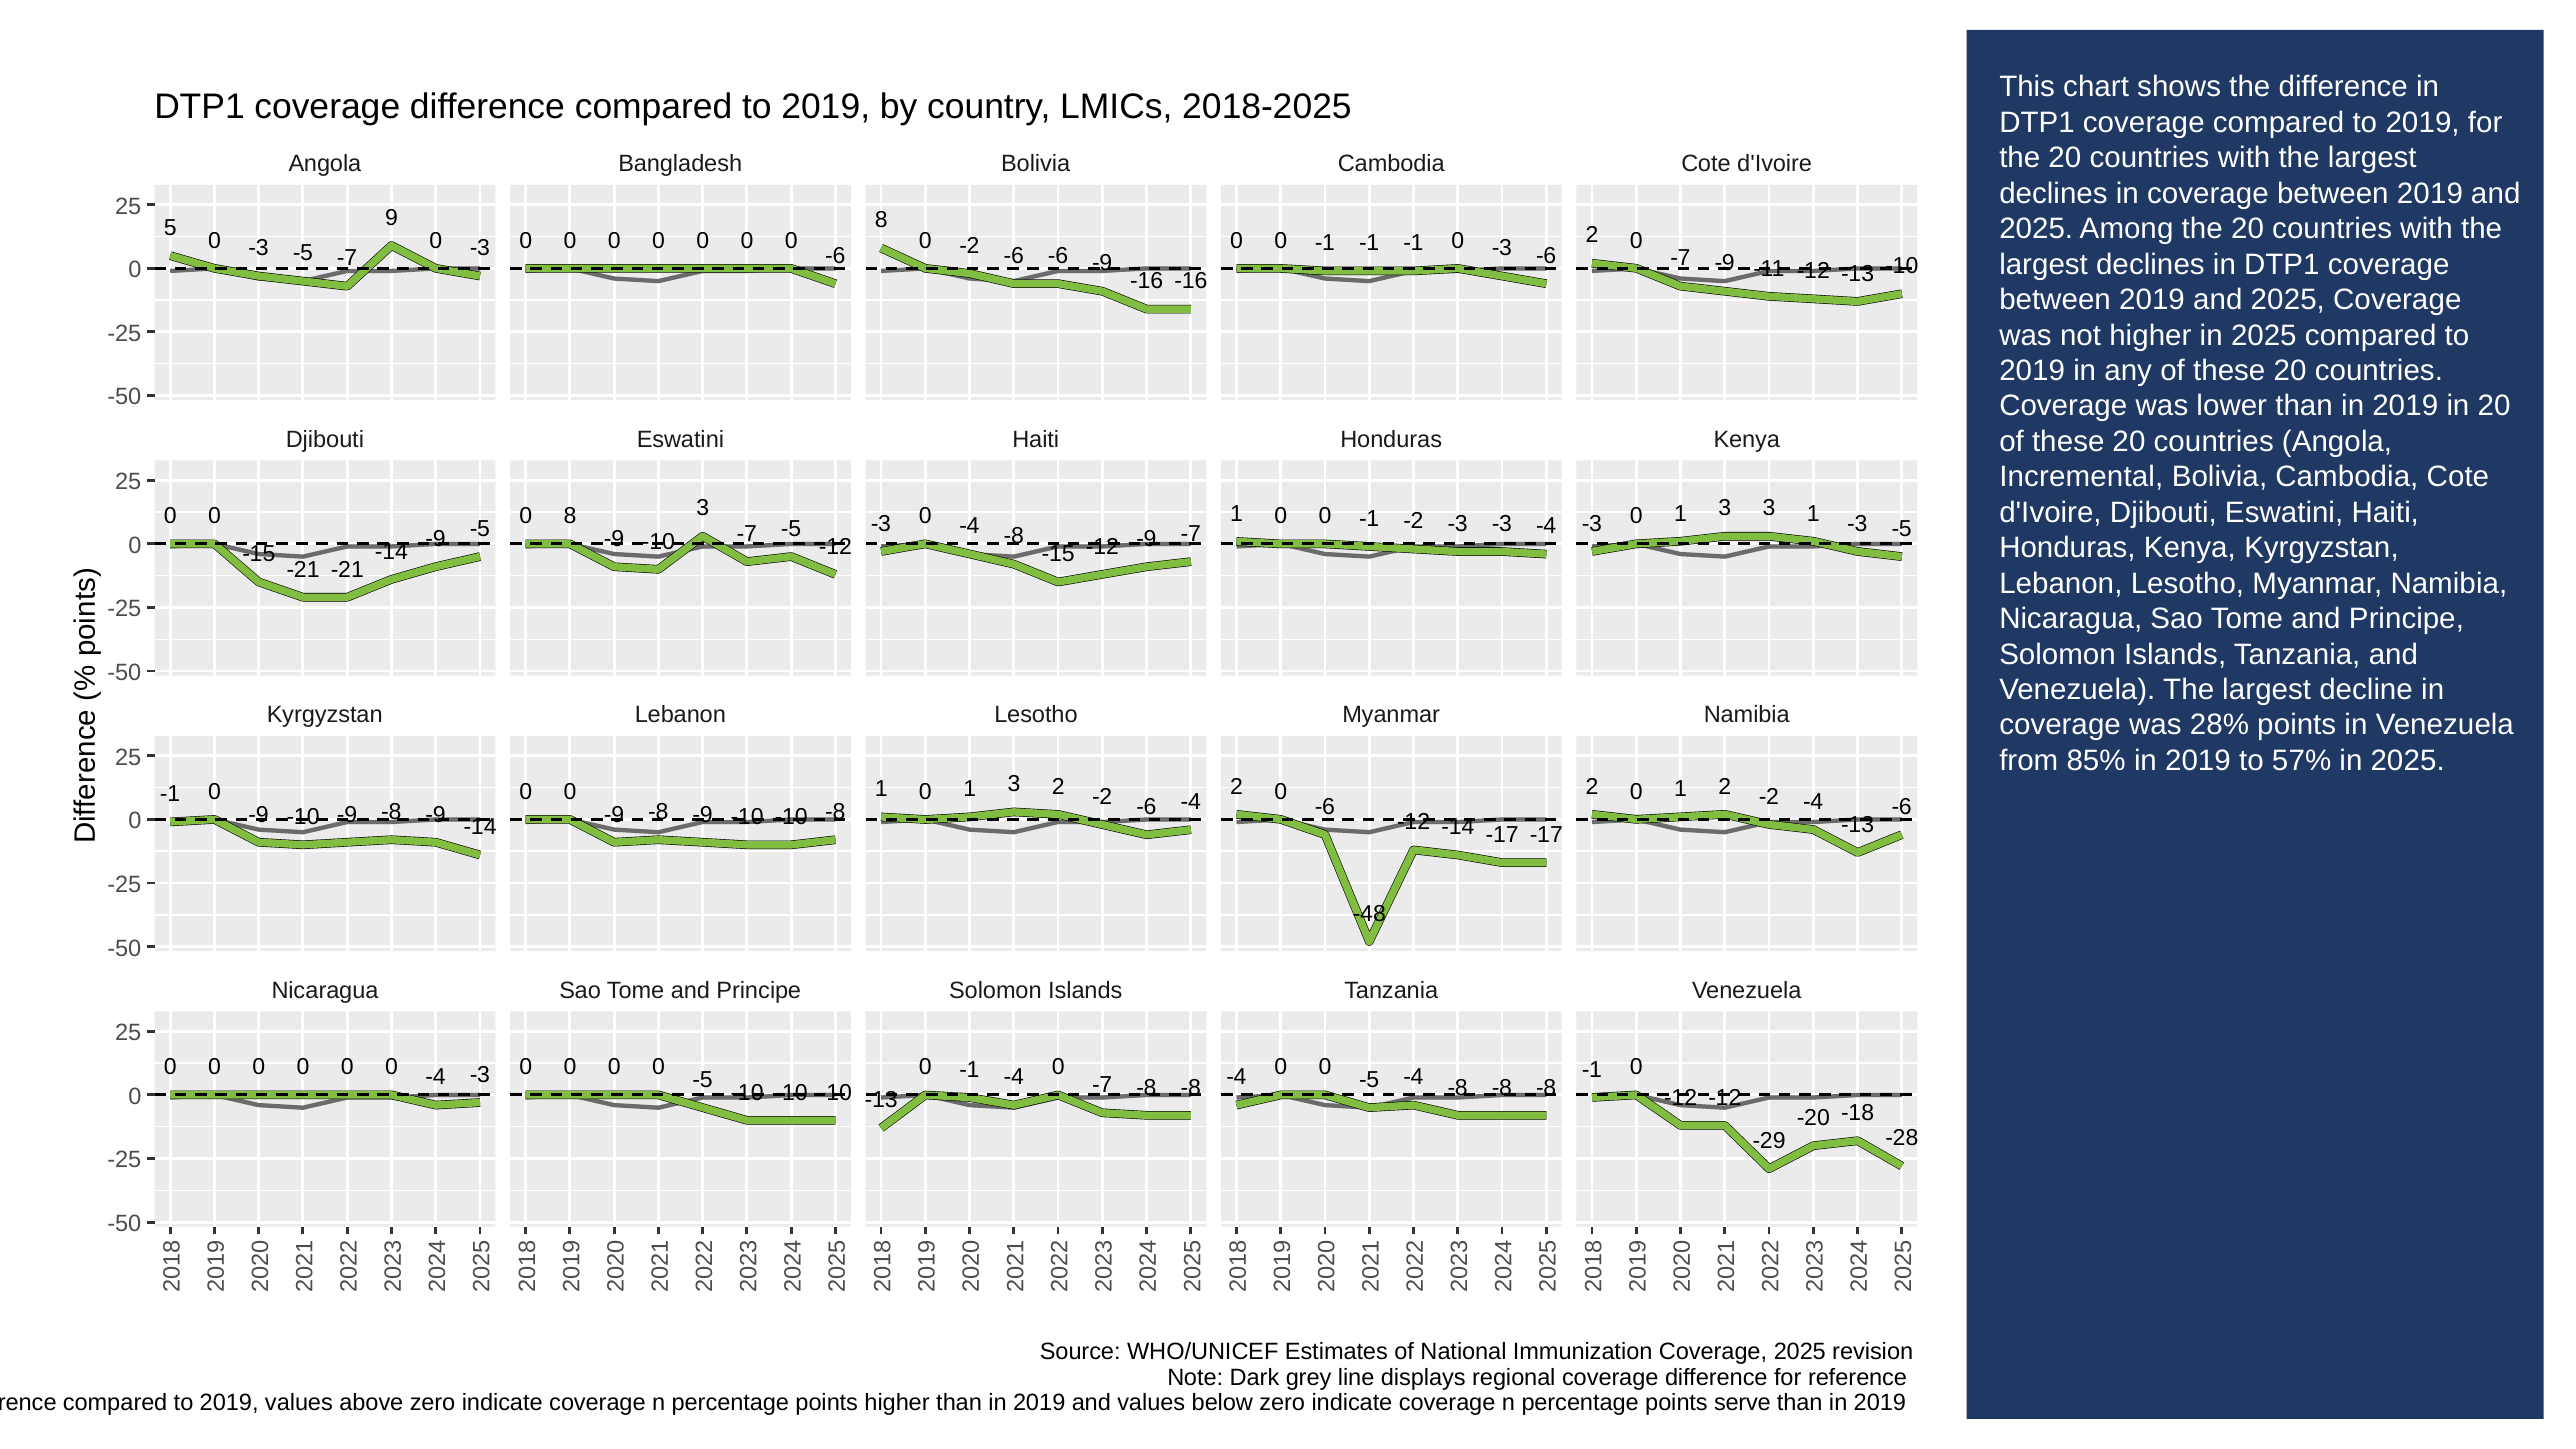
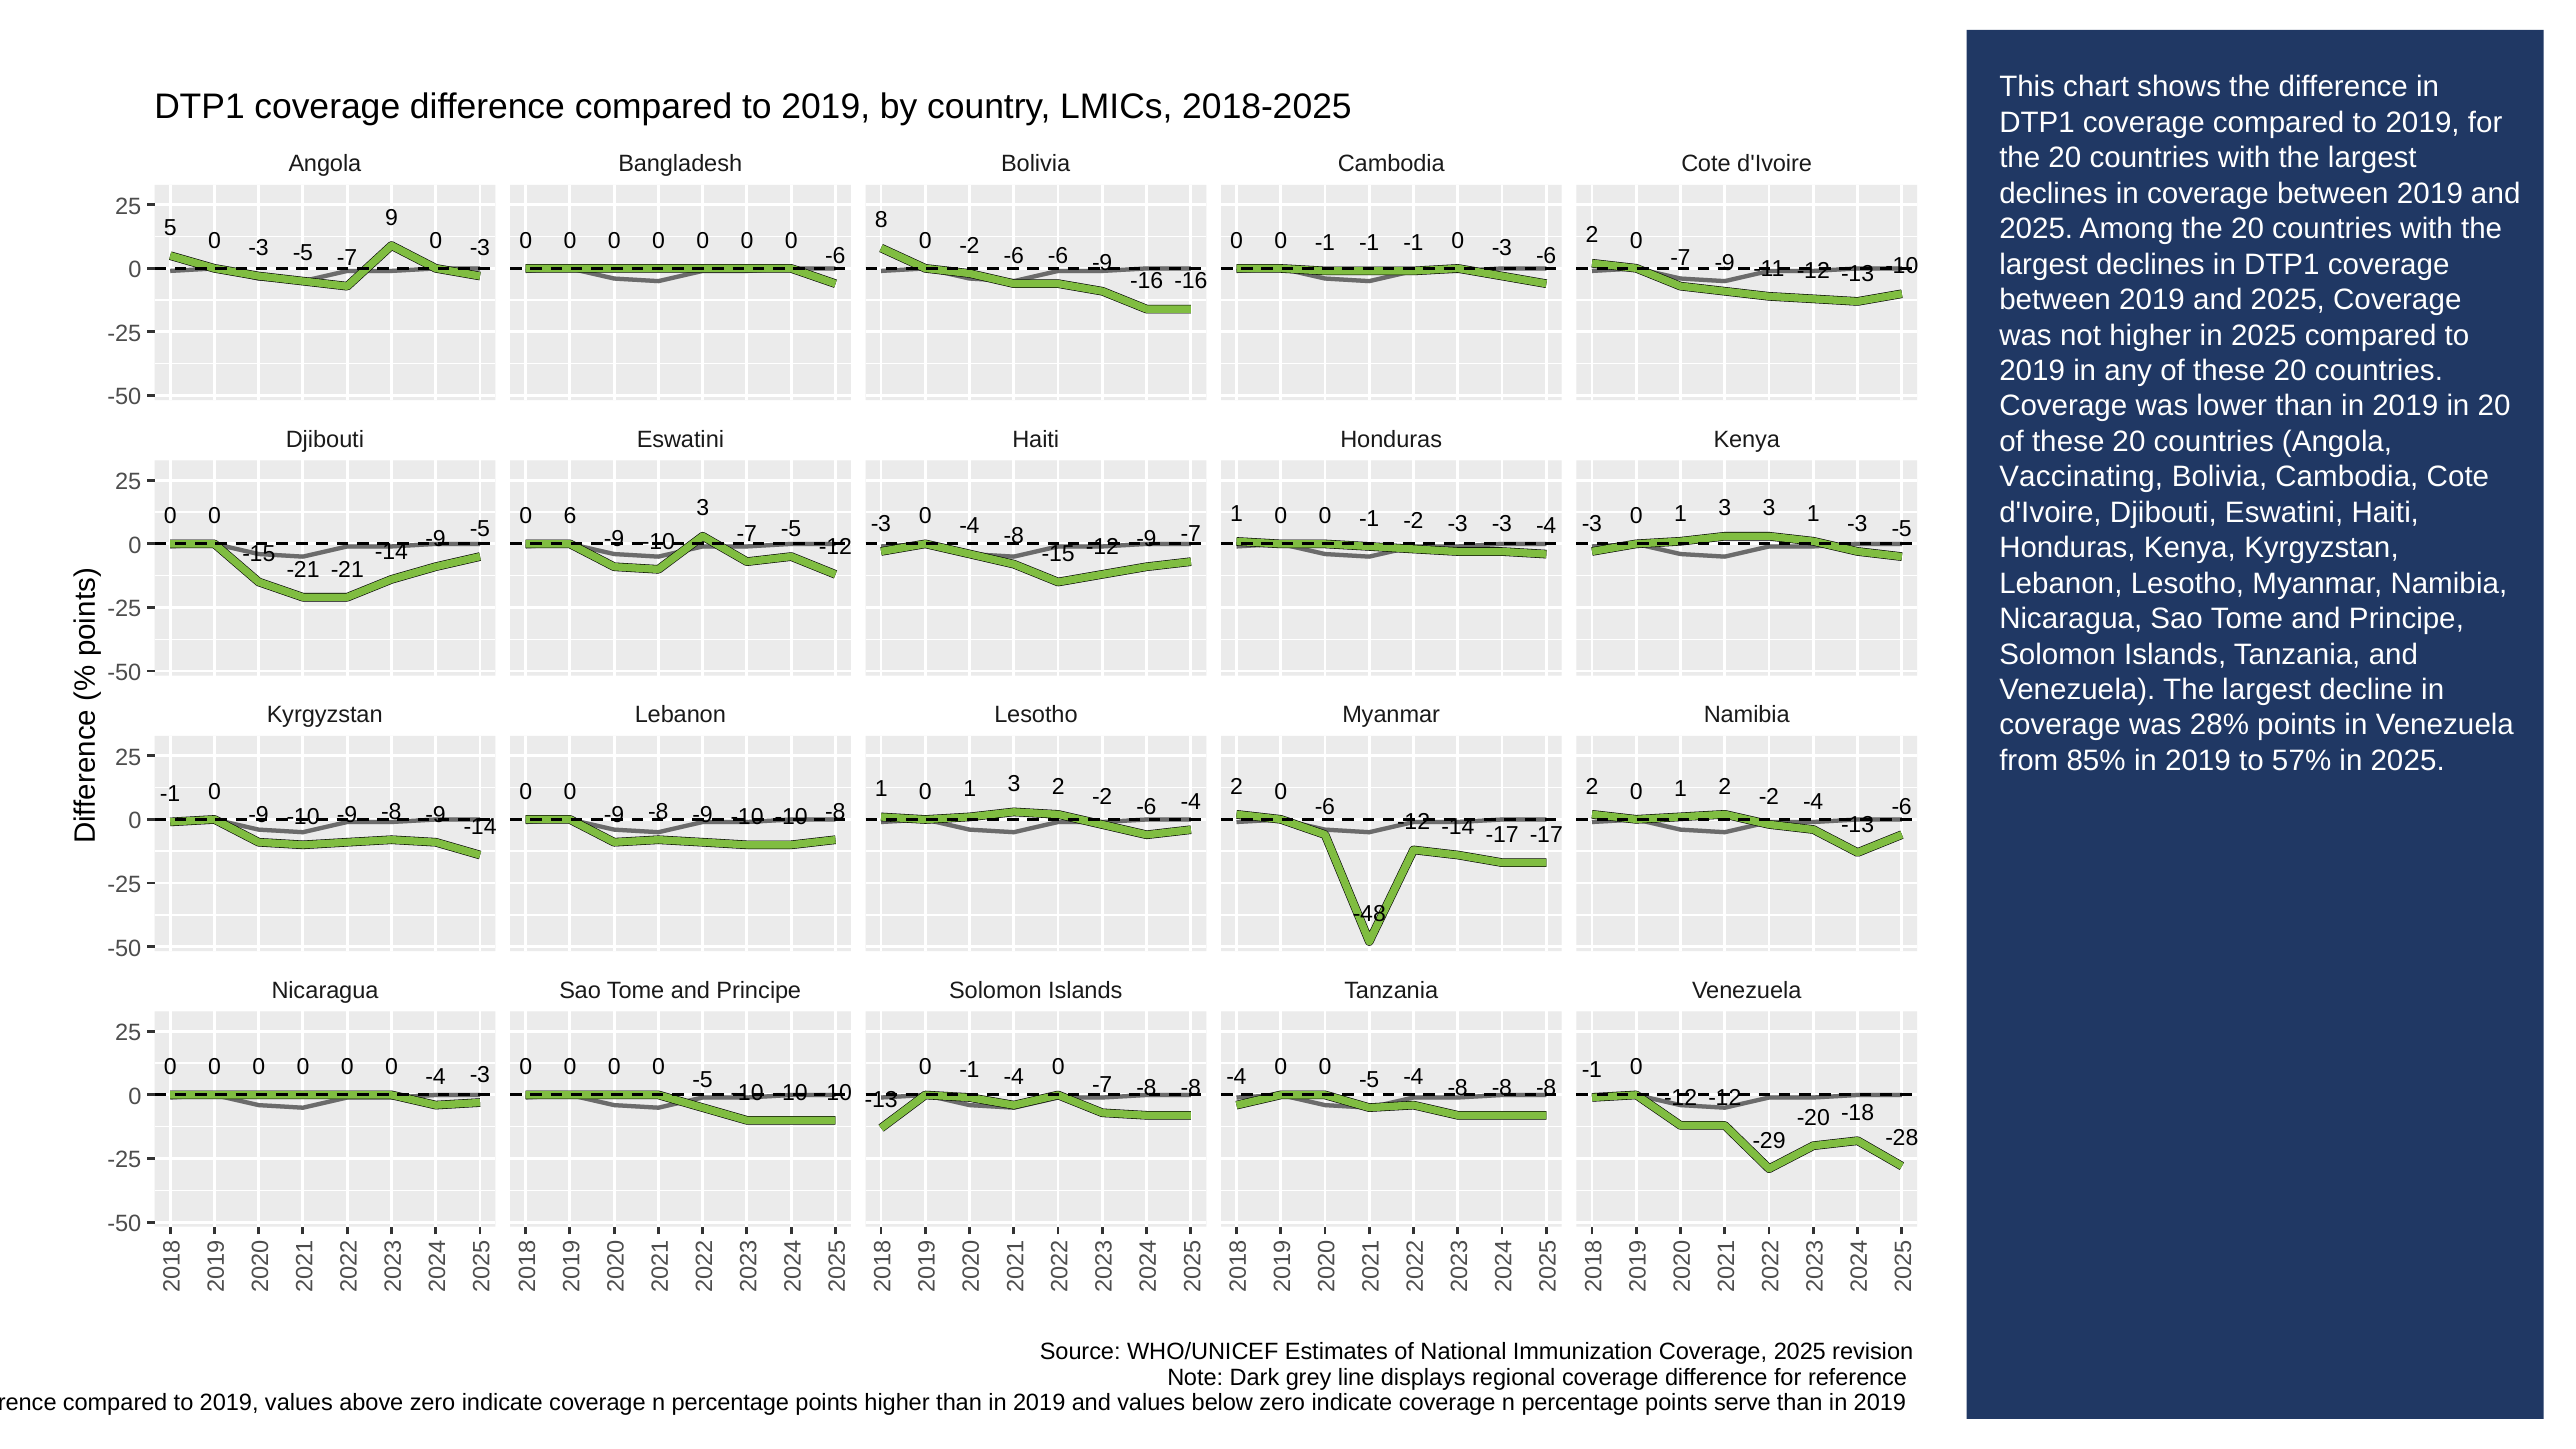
Incremental: Incremental -> Vaccinating (2081, 477)
0 8: 8 -> 6 (570, 516)
